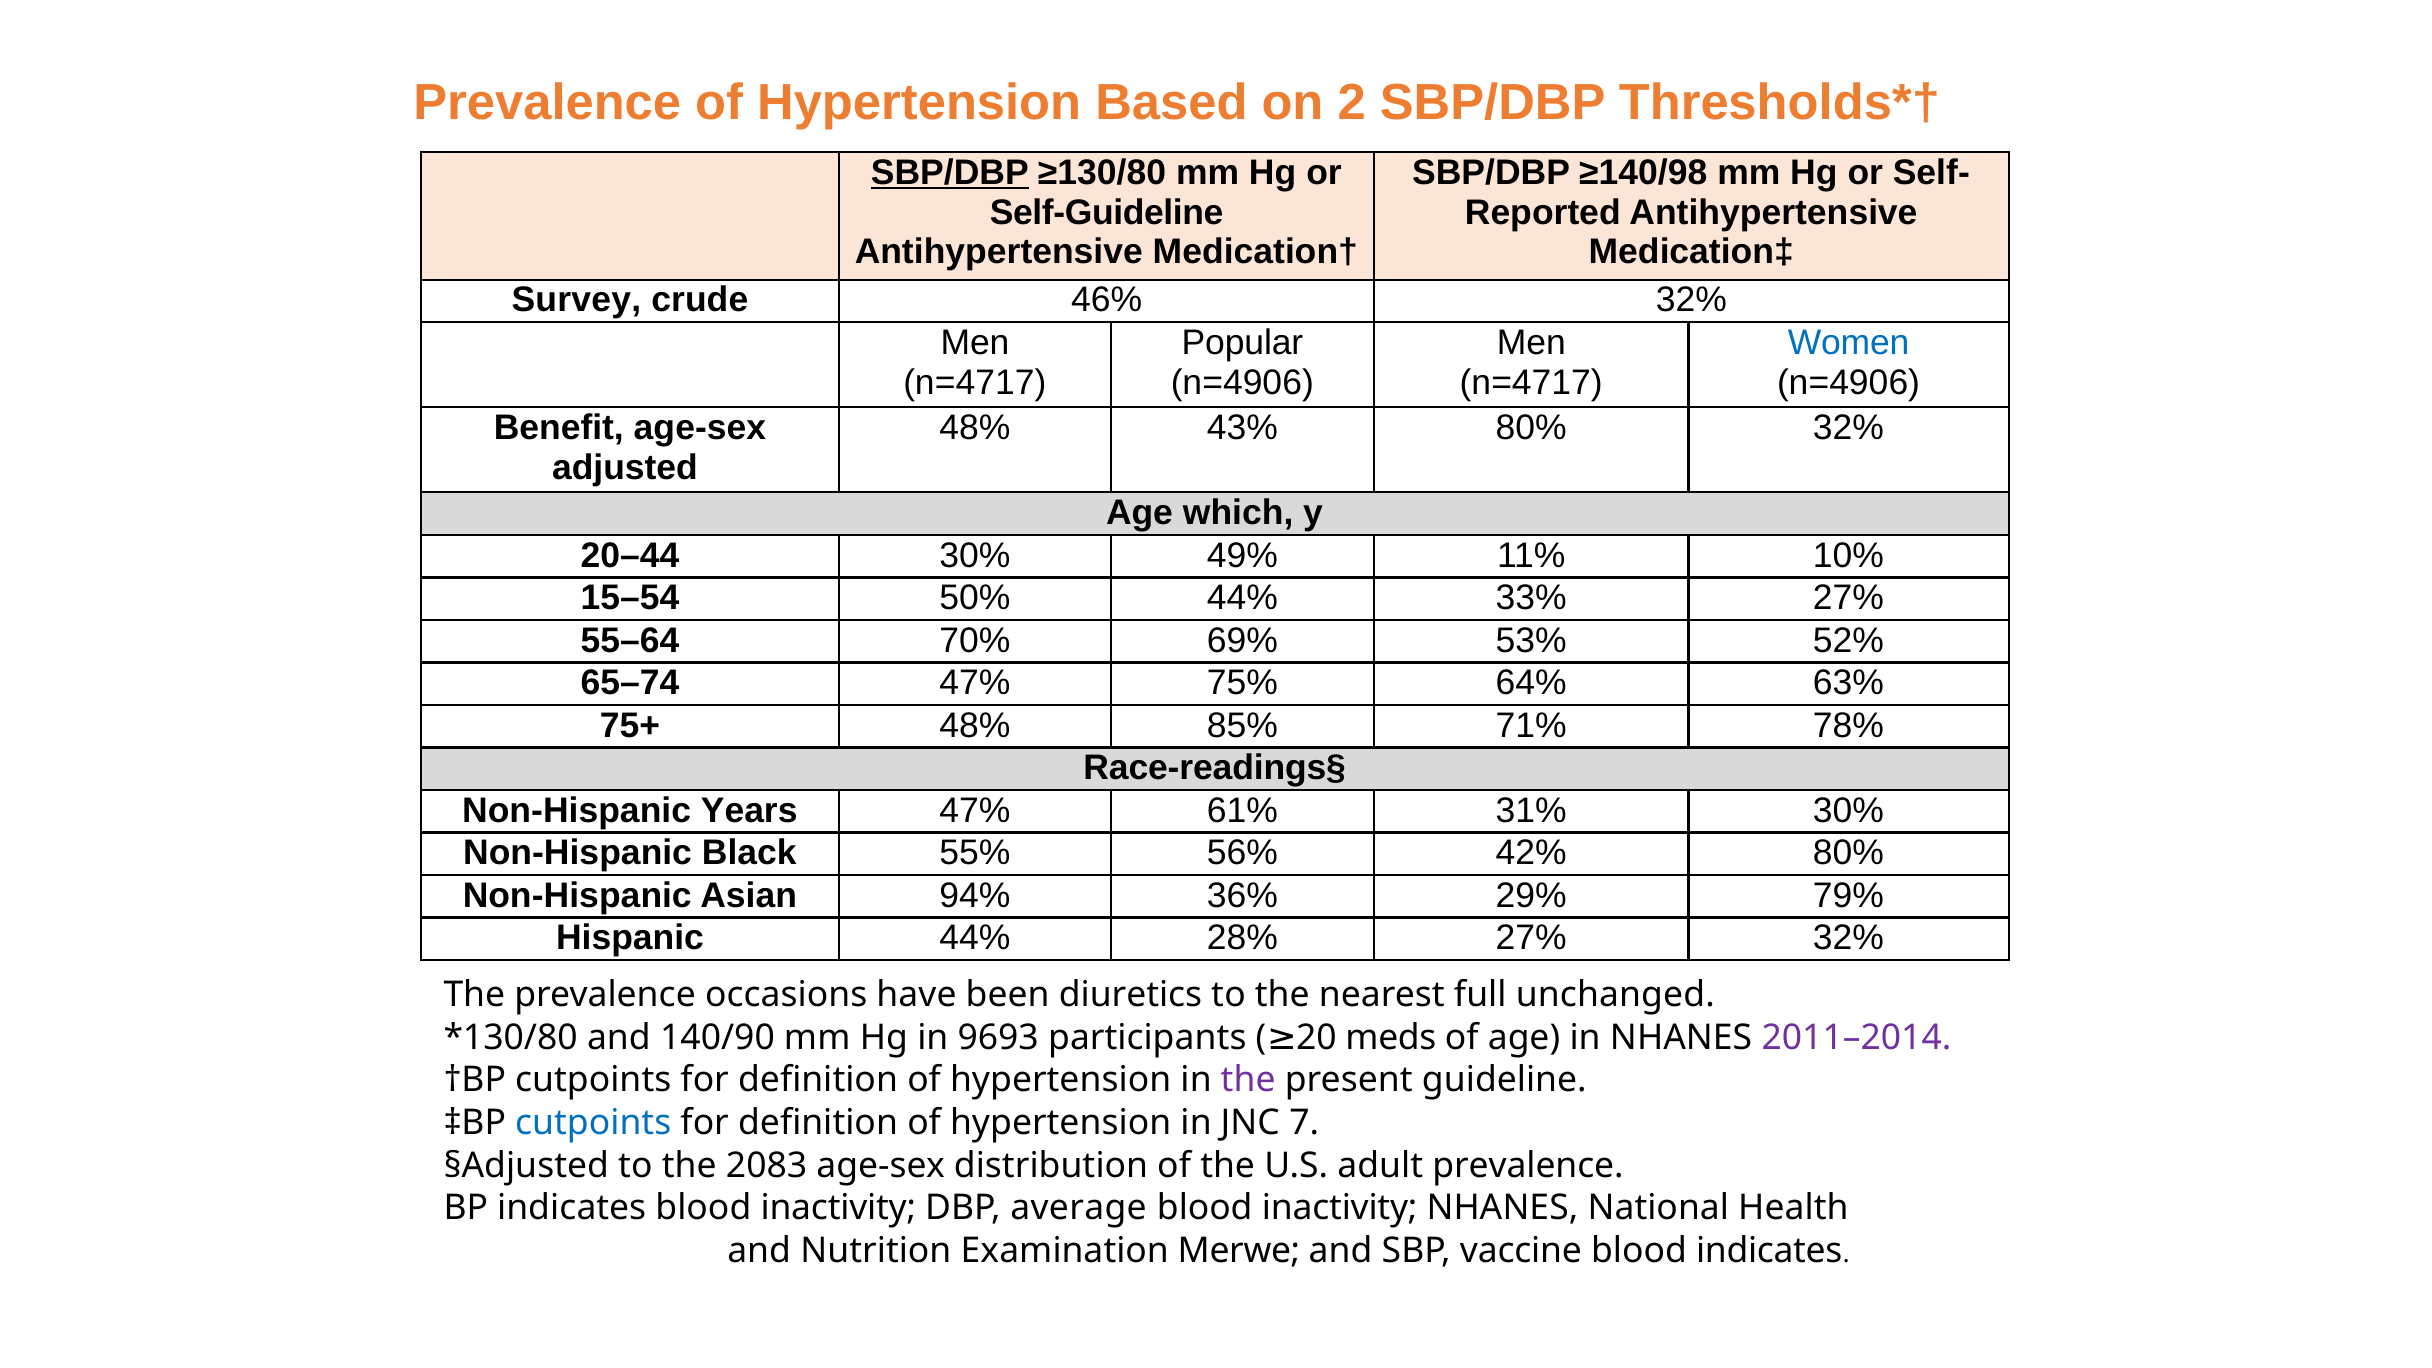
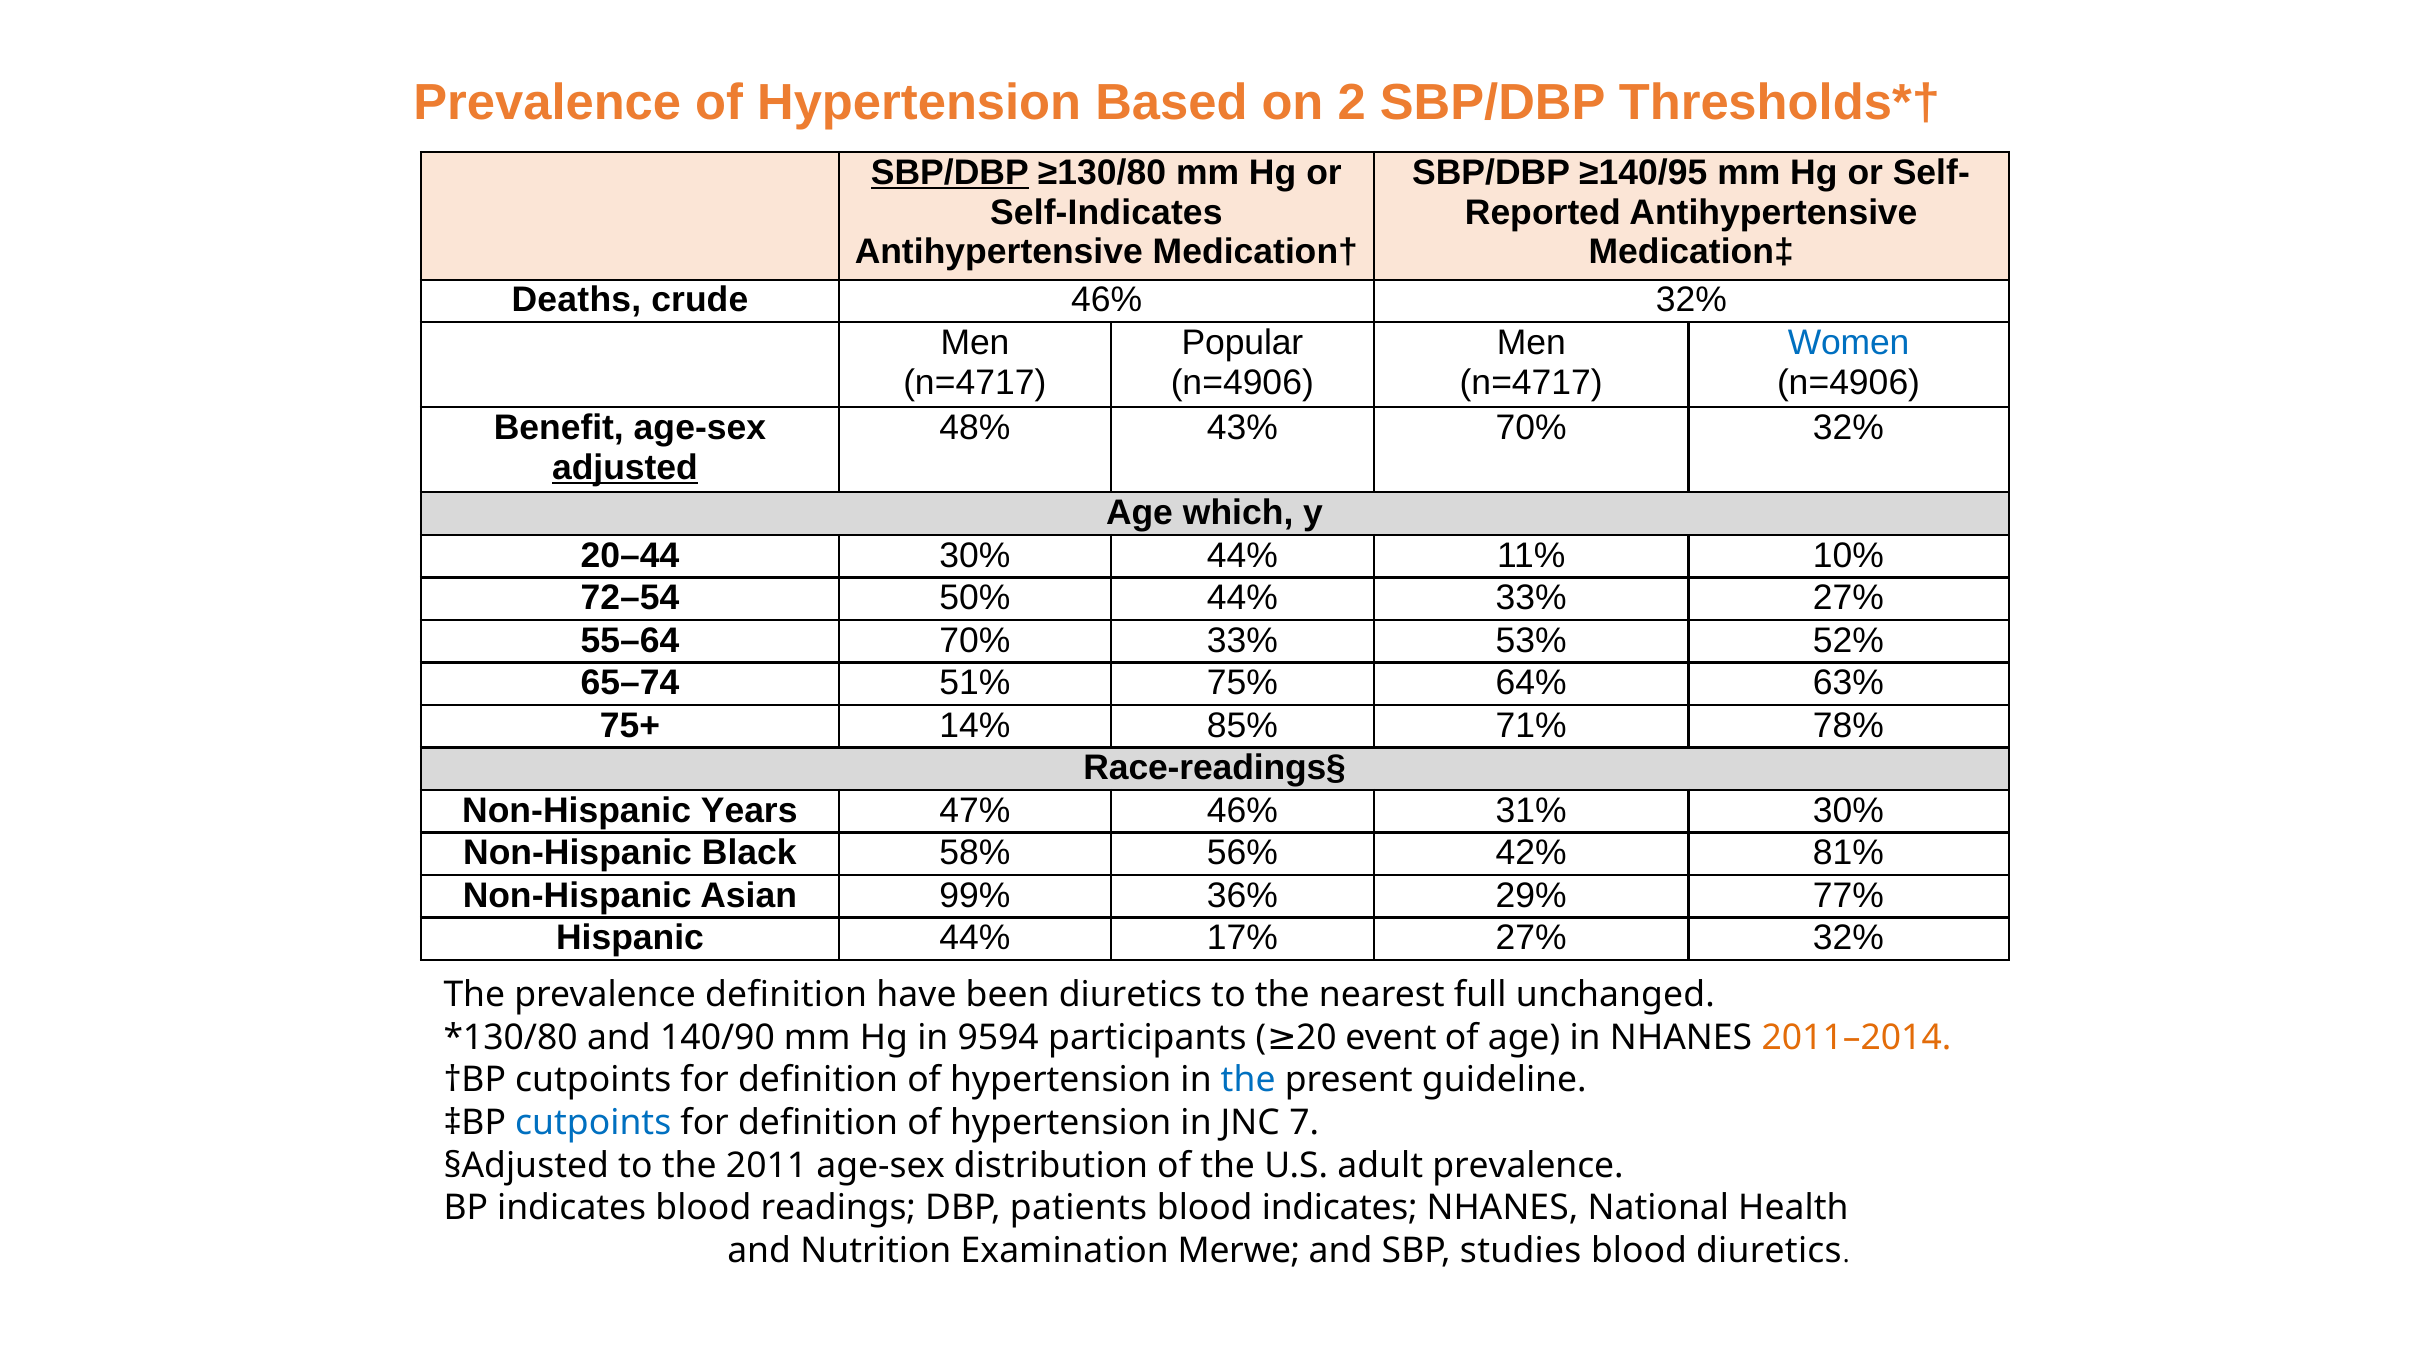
≥140/98: ≥140/98 -> ≥140/95 (1643, 173)
Self-Guideline: Self-Guideline -> Self-Indicates (1106, 212)
Survey: Survey -> Deaths (576, 300)
43% 80%: 80% -> 70% (1531, 428)
adjusted underline: none -> present (625, 468)
30% 49%: 49% -> 44% (1242, 555)
15–54: 15–54 -> 72–54 (630, 598)
70% 69%: 69% -> 33% (1242, 640)
65–74 47%: 47% -> 51% (975, 683)
75+ 48%: 48% -> 14% (975, 725)
47% 61%: 61% -> 46% (1242, 811)
55%: 55% -> 58% (975, 853)
42% 80%: 80% -> 81% (1848, 853)
94%: 94% -> 99% (975, 896)
79%: 79% -> 77% (1848, 896)
28%: 28% -> 17% (1242, 938)
prevalence occasions: occasions -> definition (786, 995)
9693: 9693 -> 9594 (998, 1038)
meds: meds -> event (1391, 1038)
2011–2014 colour: purple -> orange (1856, 1038)
the colour: purple -> blue (1248, 1080)
2083: 2083 -> 2011 (767, 1165)
indicates blood inactivity: inactivity -> readings (838, 1208)
average: average -> patients (1079, 1208)
inactivity: inactivity -> indicates (1340, 1208)
vaccine: vaccine -> studies (1521, 1251)
blood indicates: indicates -> diuretics (1769, 1251)
